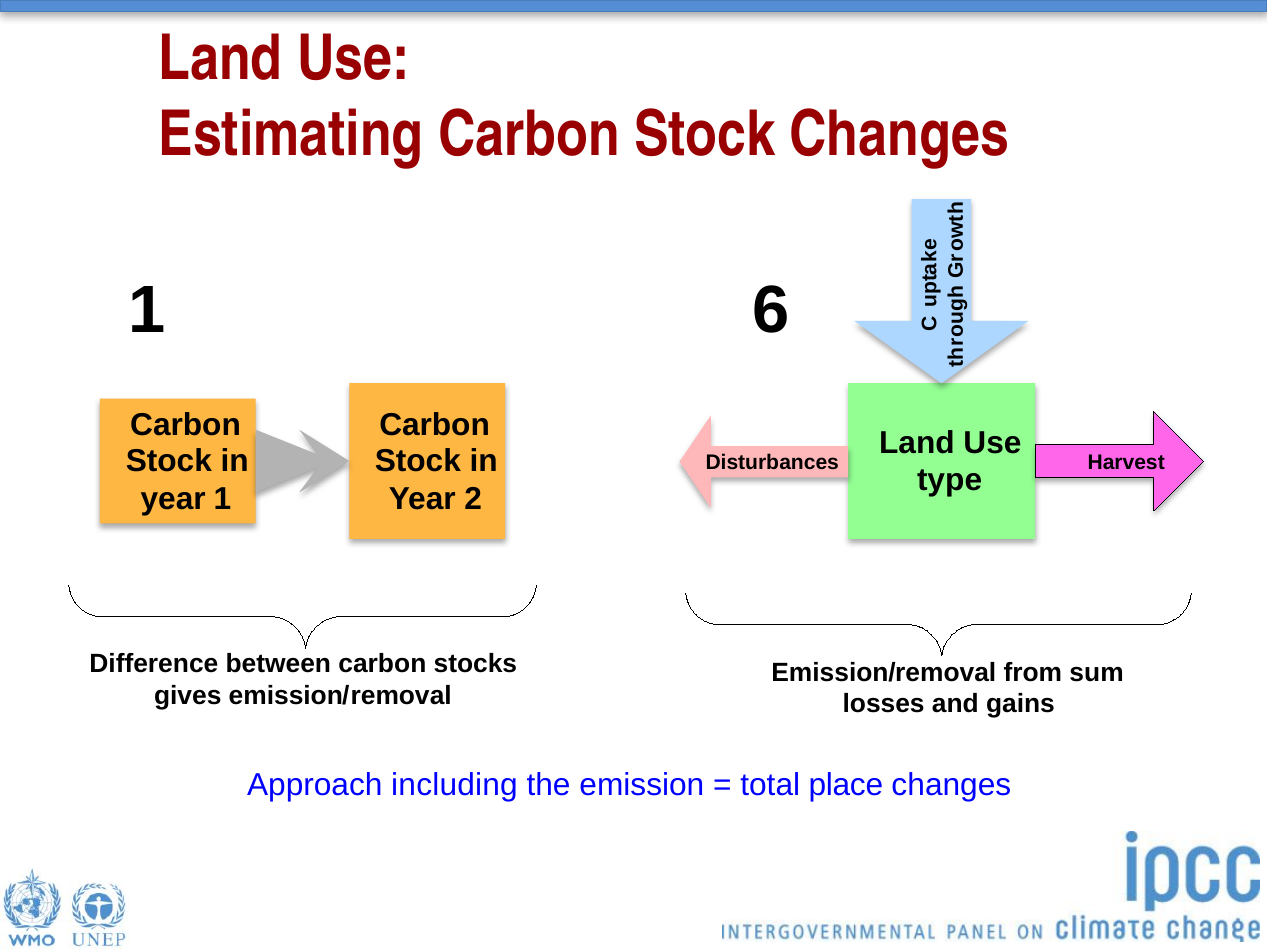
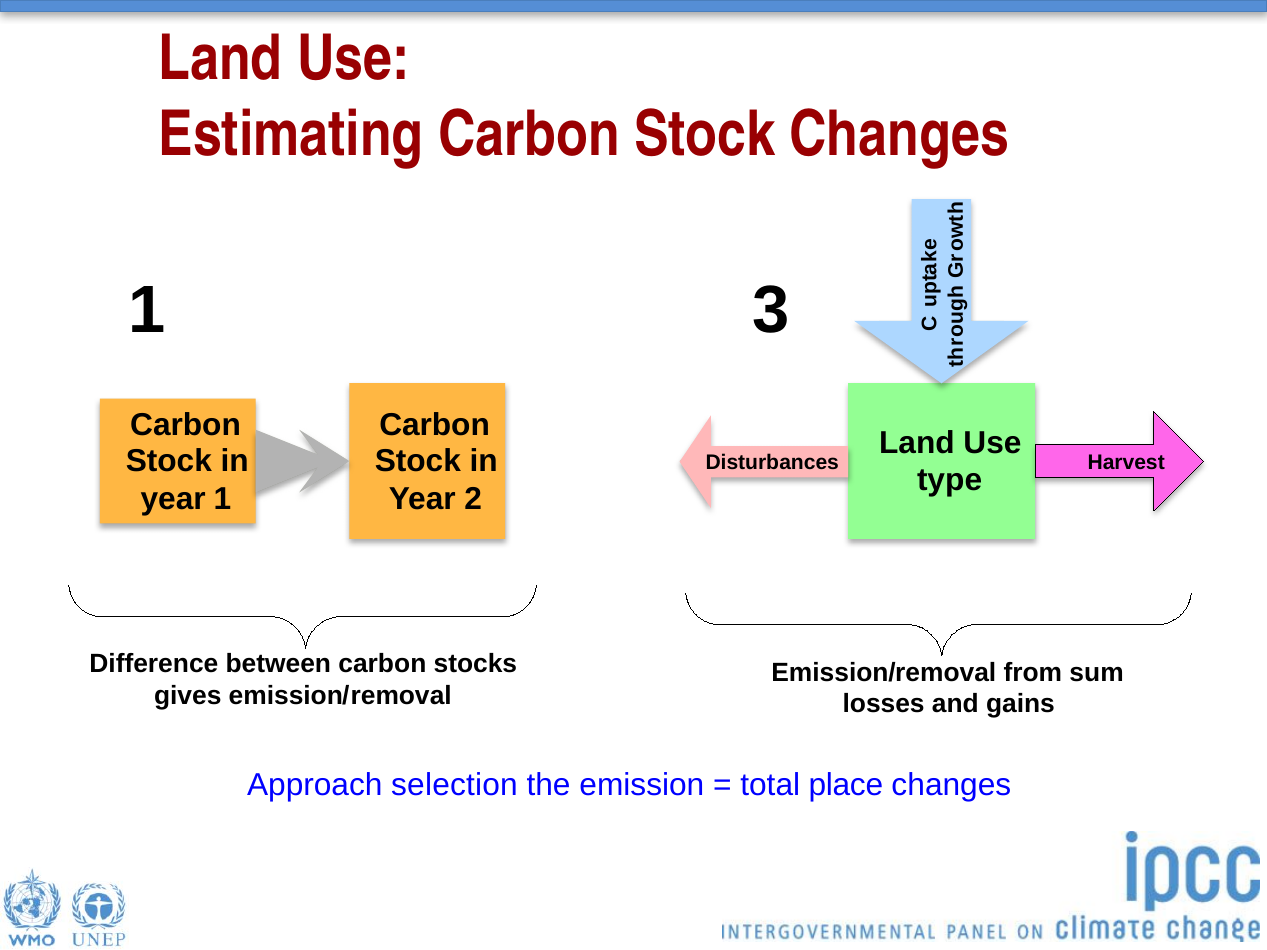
6: 6 -> 3 (771, 310)
including: including -> selection (455, 785)
